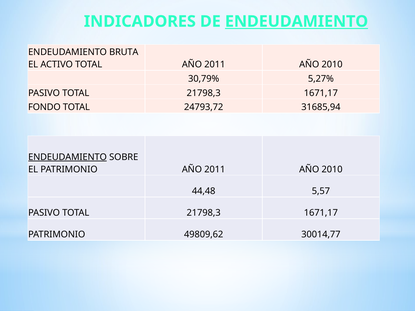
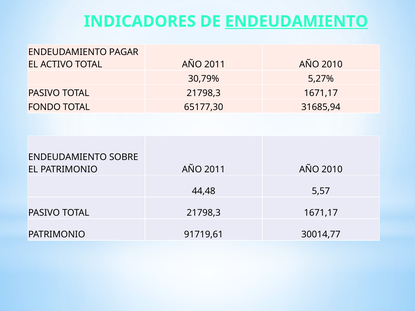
BRUTA: BRUTA -> PAGAR (124, 52)
24793,72: 24793,72 -> 65177,30 (204, 107)
ENDEUDAMIENTO underline: present -> none (68, 157)
49809,62: 49809,62 -> 91719,61 (204, 235)
